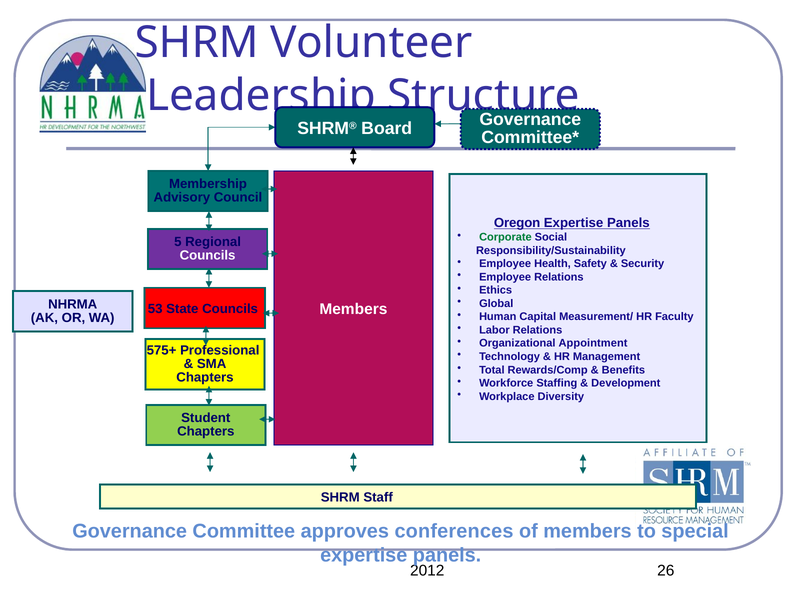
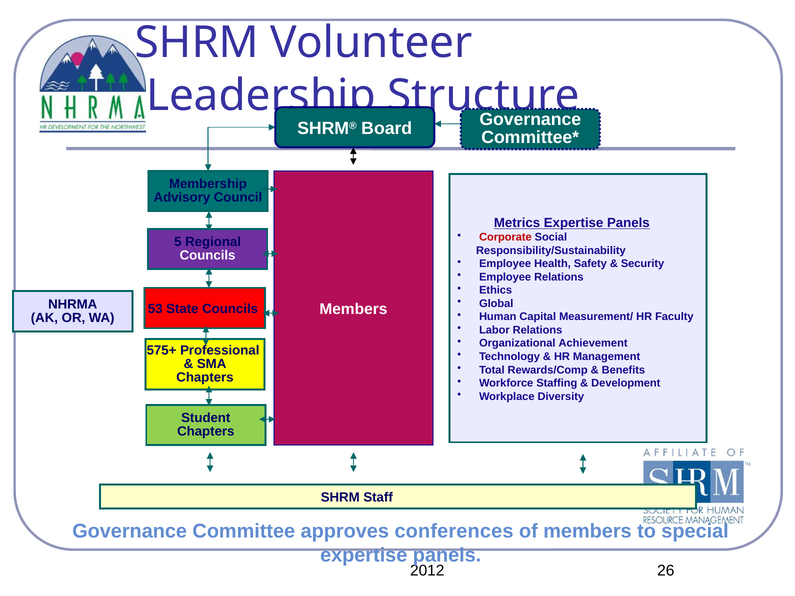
Oregon: Oregon -> Metrics (517, 223)
Corporate colour: green -> red (505, 237)
Appointment: Appointment -> Achievement (593, 343)
